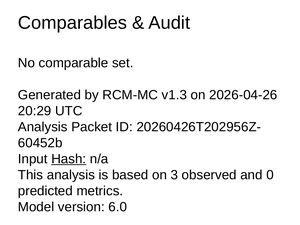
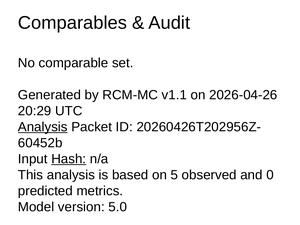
v1.3: v1.3 -> v1.1 (174, 95)
Analysis underline: none -> present (43, 127)
3: 3 -> 5 (174, 175)
6.0: 6.0 -> 5.0 (118, 207)
